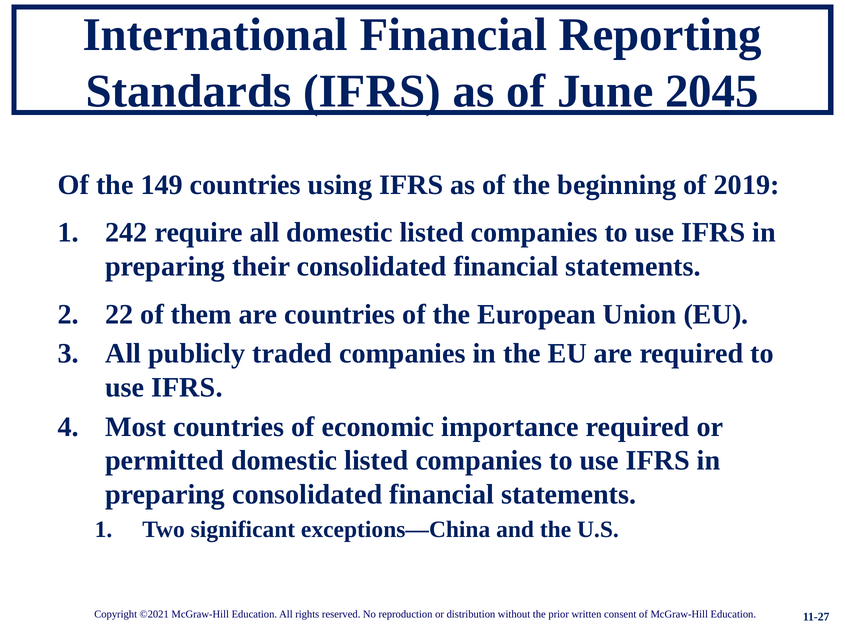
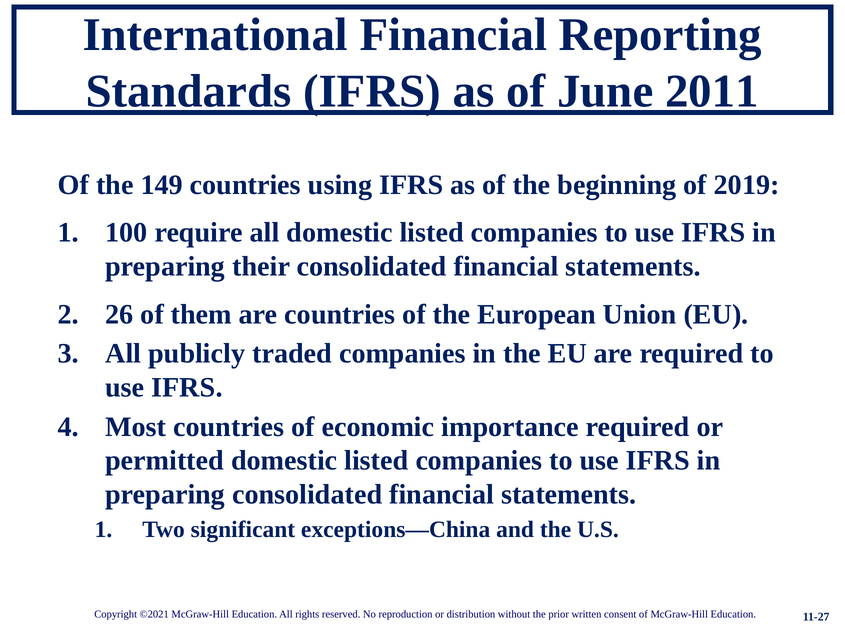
2045: 2045 -> 2011 (712, 91)
242: 242 -> 100 (126, 233)
22: 22 -> 26 (119, 315)
